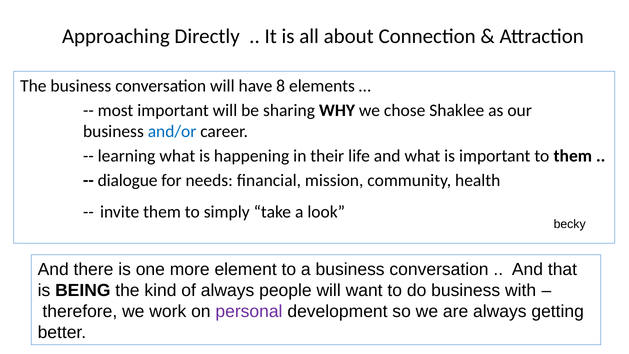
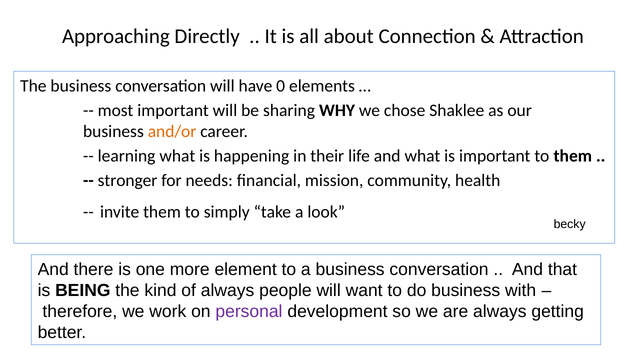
8: 8 -> 0 (281, 86)
and/or colour: blue -> orange (172, 131)
dialogue: dialogue -> stronger (128, 180)
